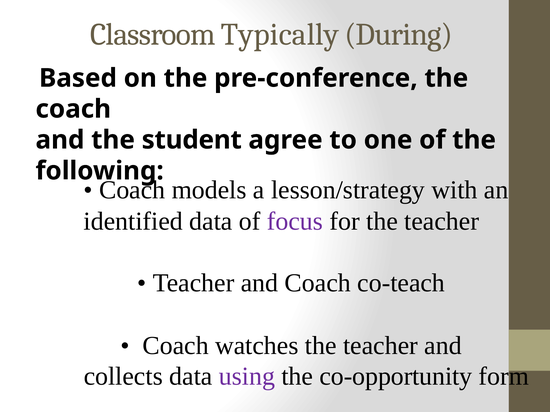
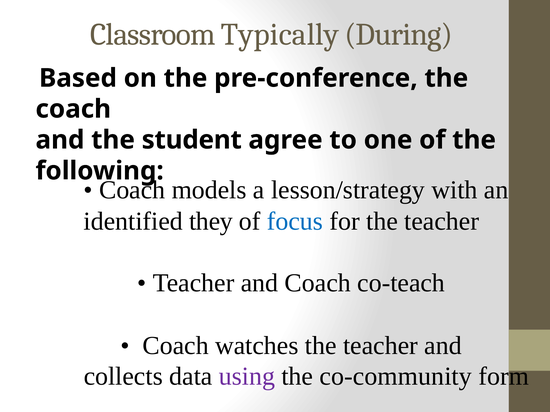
identified data: data -> they (211, 221)
focus colour: purple -> blue (295, 221)
co-opportunity: co-opportunity -> co-community (396, 377)
